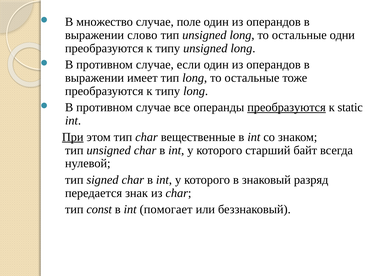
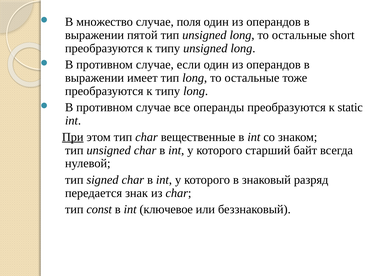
поле: поле -> поля (189, 22)
слово: слово -> пятой (142, 35)
одни: одни -> short (342, 35)
преобразуются underline: present -> none (287, 107)
помогает: помогает -> ключевое (166, 209)
